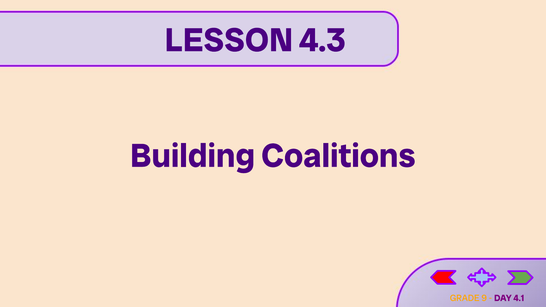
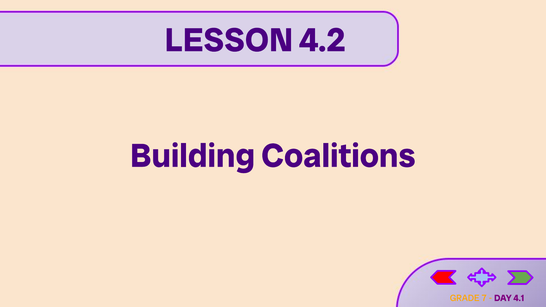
4.3: 4.3 -> 4.2 (322, 40)
9: 9 -> 7 (484, 298)
